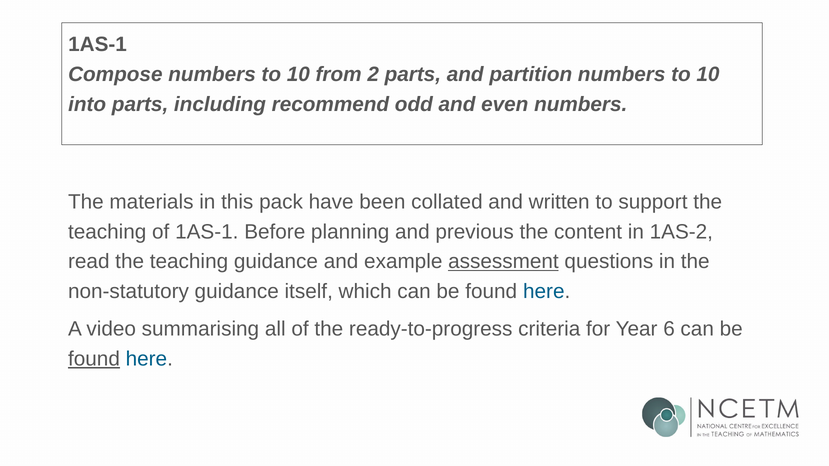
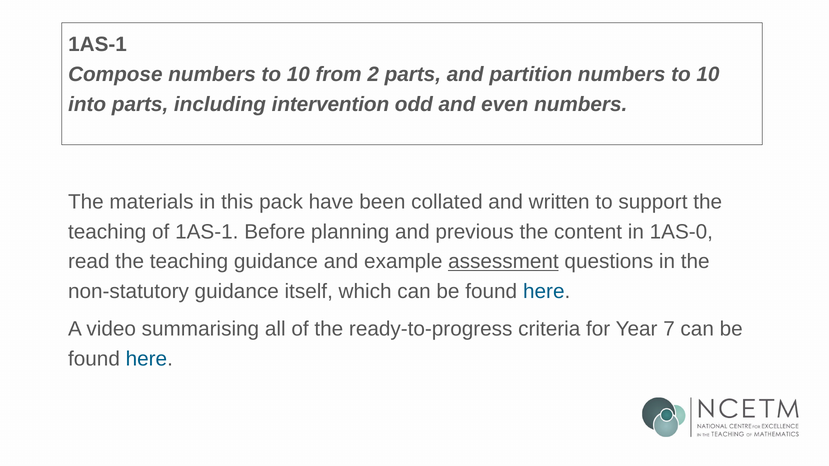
recommend: recommend -> intervention (330, 104)
1AS-2: 1AS-2 -> 1AS-0 (681, 232)
6: 6 -> 7 (669, 329)
found underline: present -> none (94, 359)
